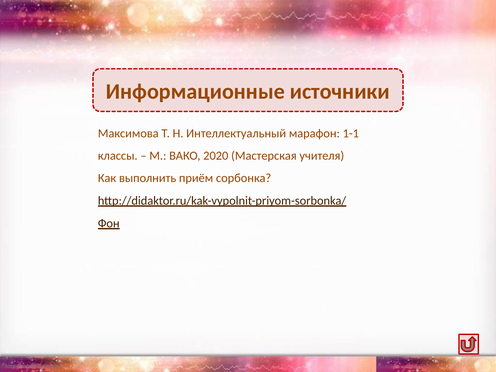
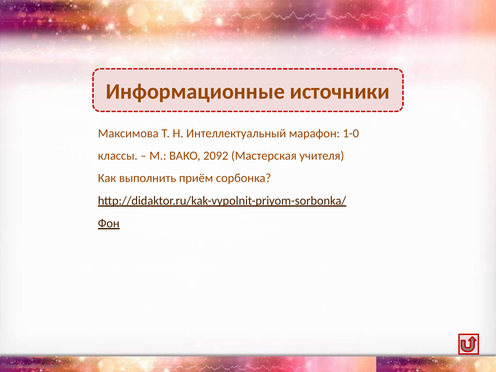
1-1: 1-1 -> 1-0 (351, 134)
2020: 2020 -> 2092 (216, 156)
